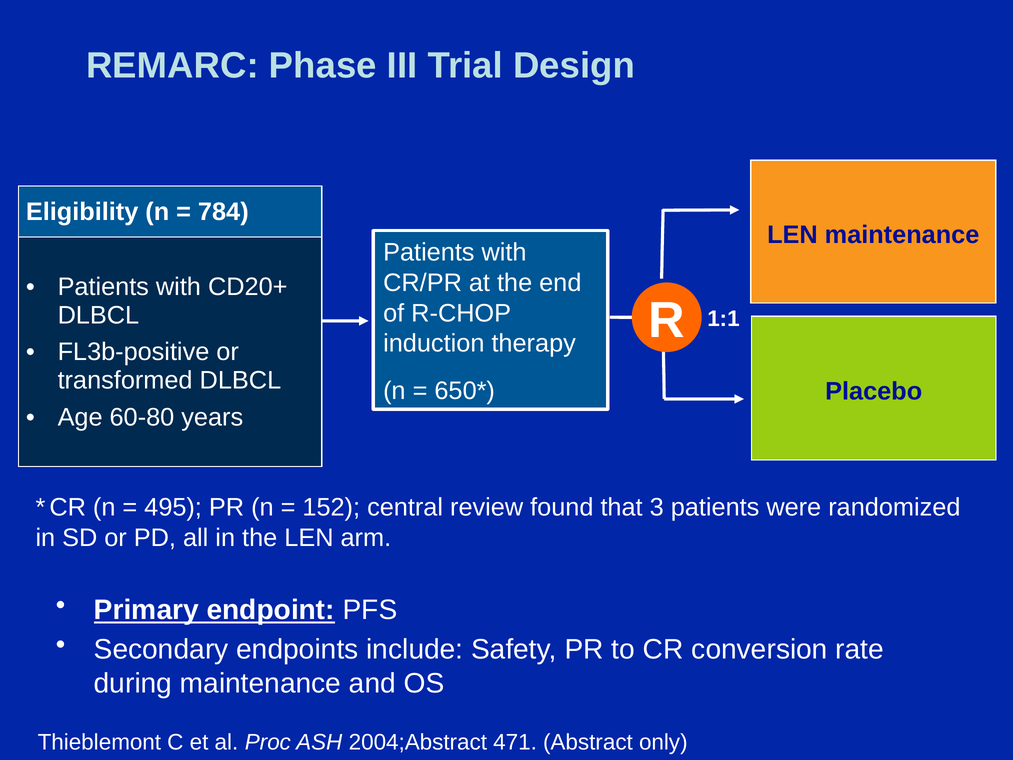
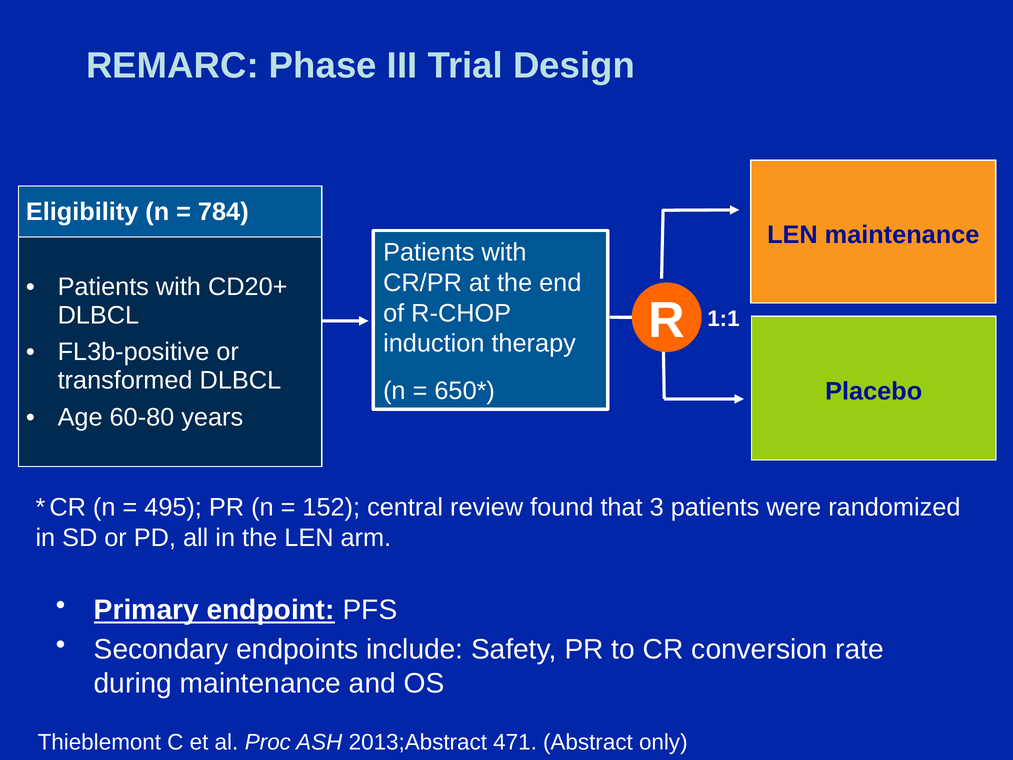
2004;Abstract: 2004;Abstract -> 2013;Abstract (418, 742)
